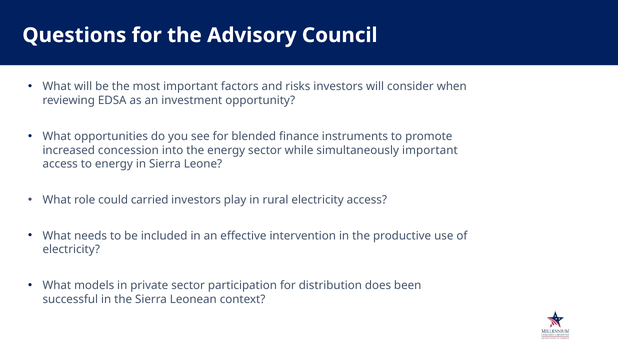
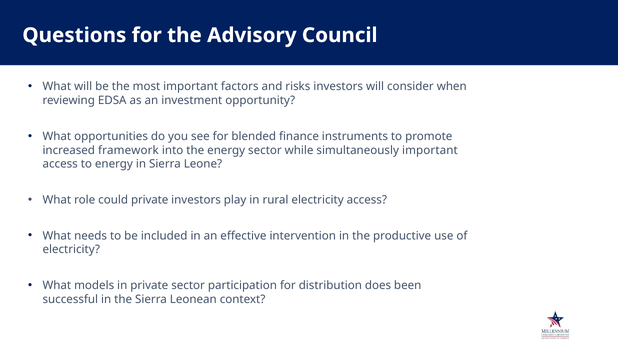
concession: concession -> framework (128, 150)
could carried: carried -> private (150, 200)
